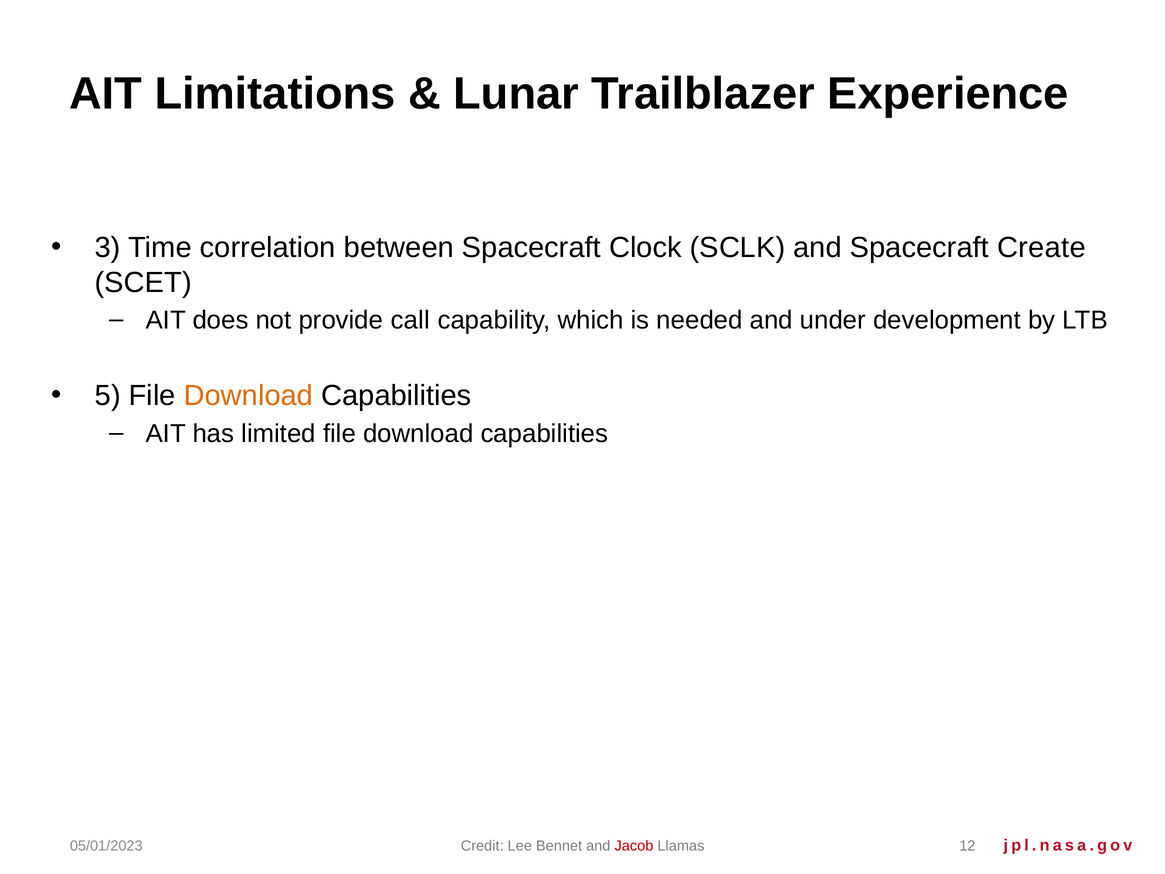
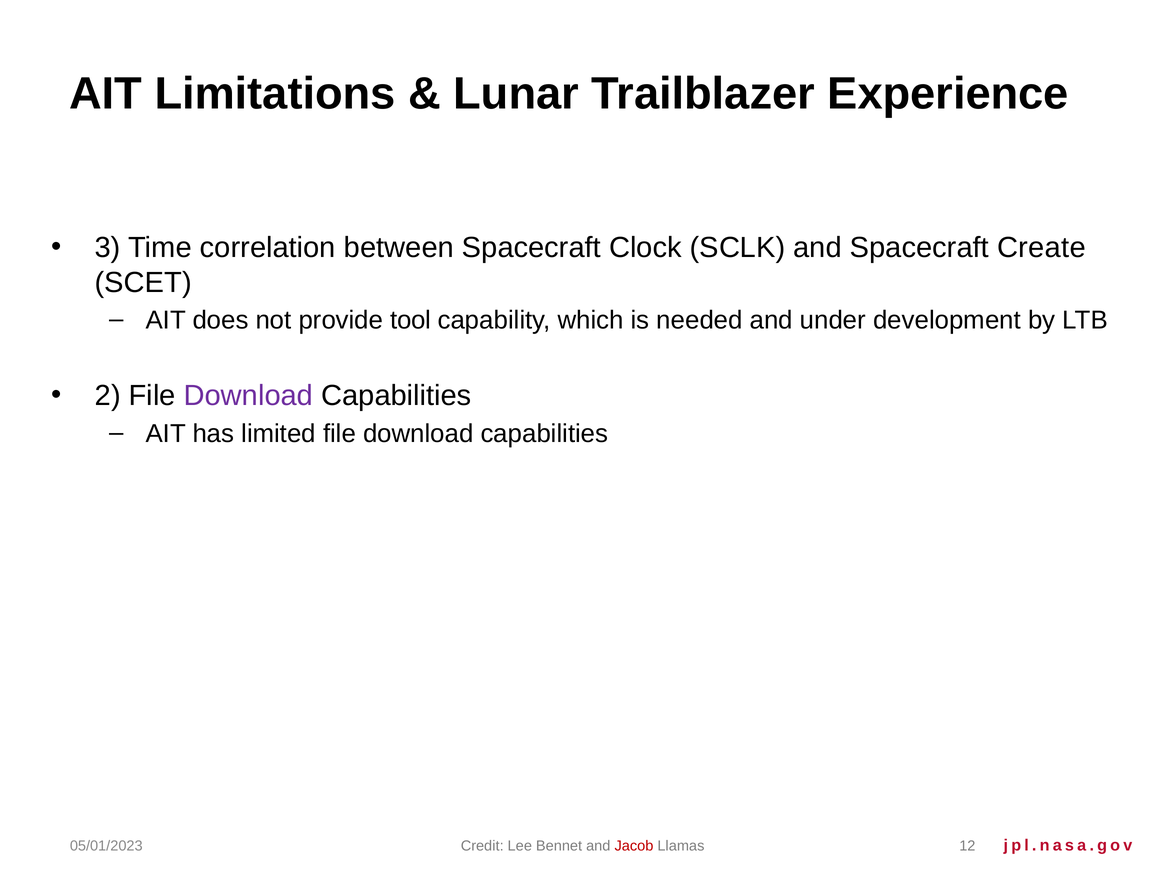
call: call -> tool (411, 320)
5: 5 -> 2 (108, 396)
Download colour: orange -> purple (248, 396)
